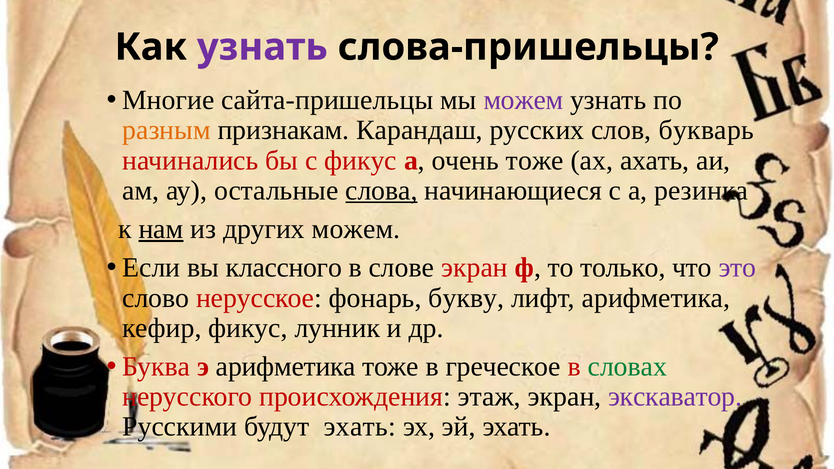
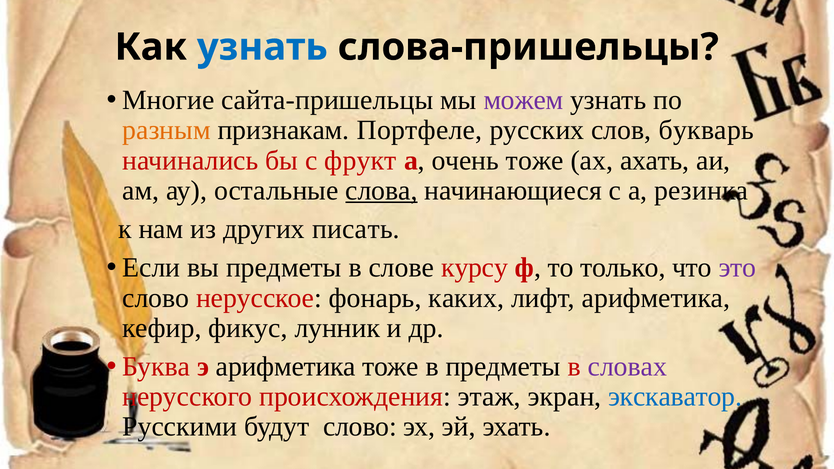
узнать colour: purple -> blue (262, 47)
Карандаш: Карандаш -> Портфеле (420, 130)
с фикус: фикус -> фрукт (360, 160)
нам underline: present -> none (161, 229)
других можем: можем -> писать (356, 229)
вы классного: классного -> предметы (284, 268)
слове экран: экран -> курсу (475, 268)
букву: букву -> каких (466, 298)
в греческое: греческое -> предметы (503, 367)
словах colour: green -> purple (627, 367)
экскаватор colour: purple -> blue (675, 397)
будут эхать: эхать -> слово (360, 427)
